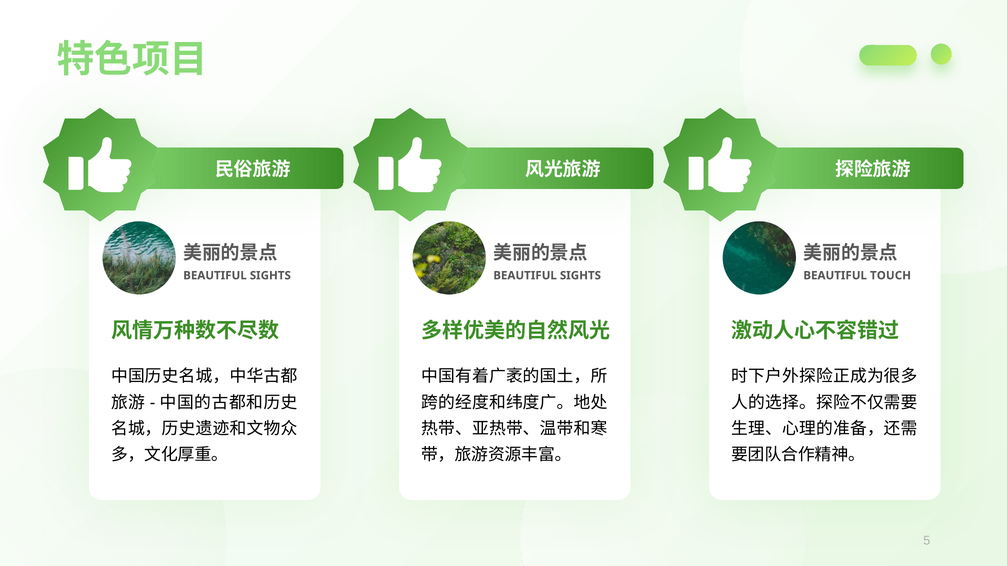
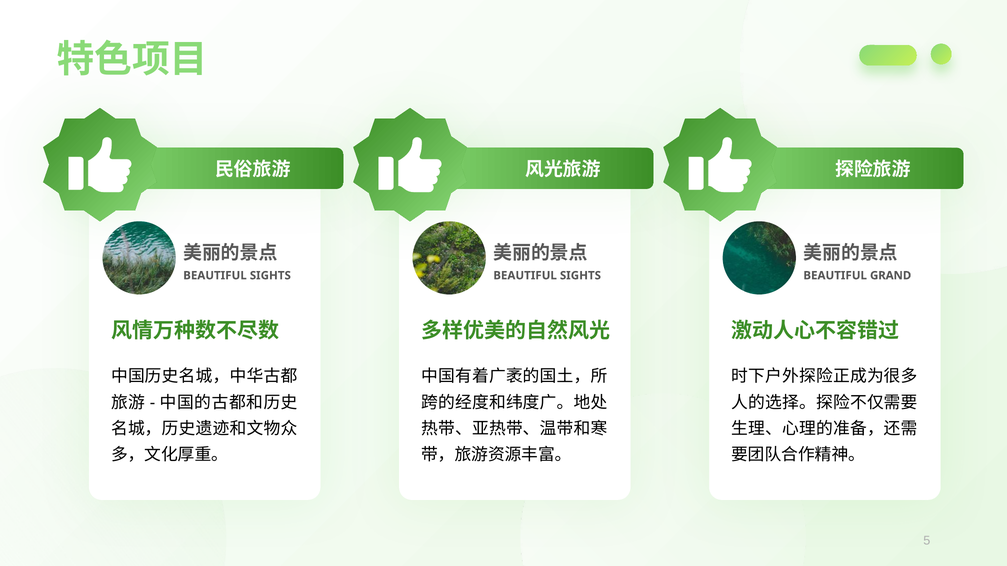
TOUCH: TOUCH -> GRAND (891, 276)
